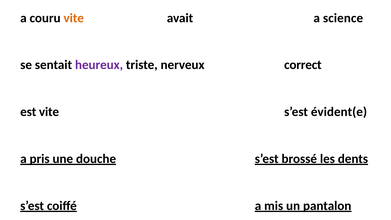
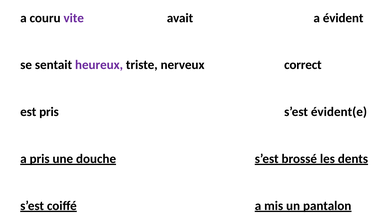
vite colour: orange -> purple (74, 18)
science: science -> évident (343, 18)
est vite: vite -> pris (49, 112)
